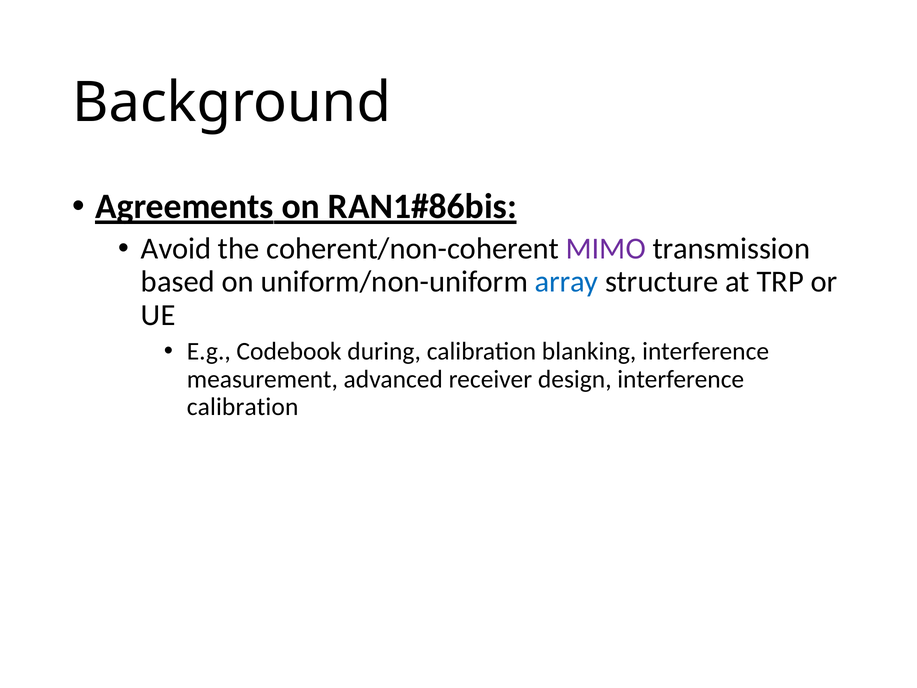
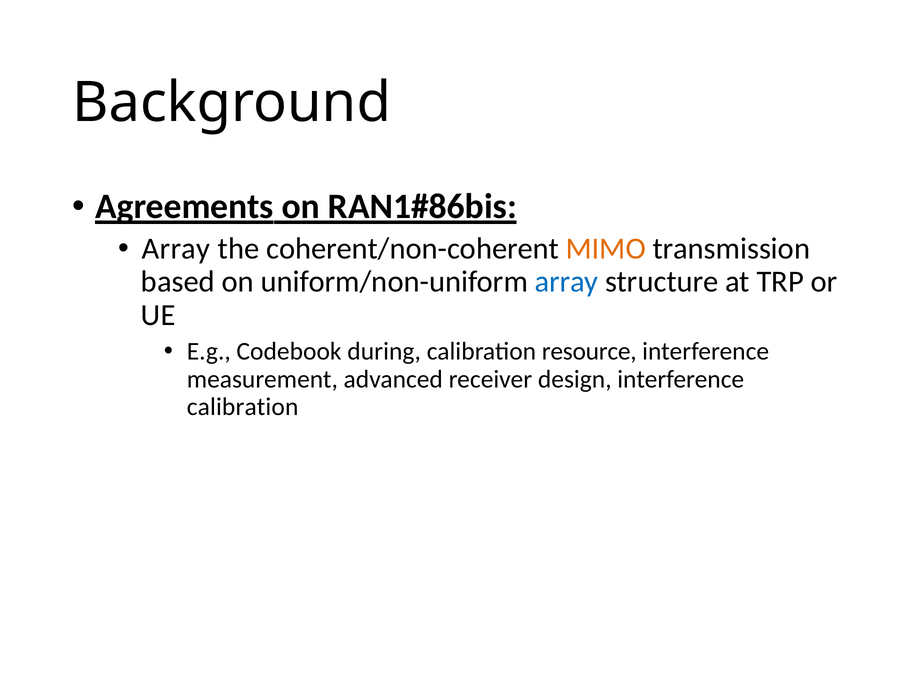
Avoid: Avoid -> Array (176, 249)
MIMO colour: purple -> orange (606, 249)
blanking: blanking -> resource (589, 351)
